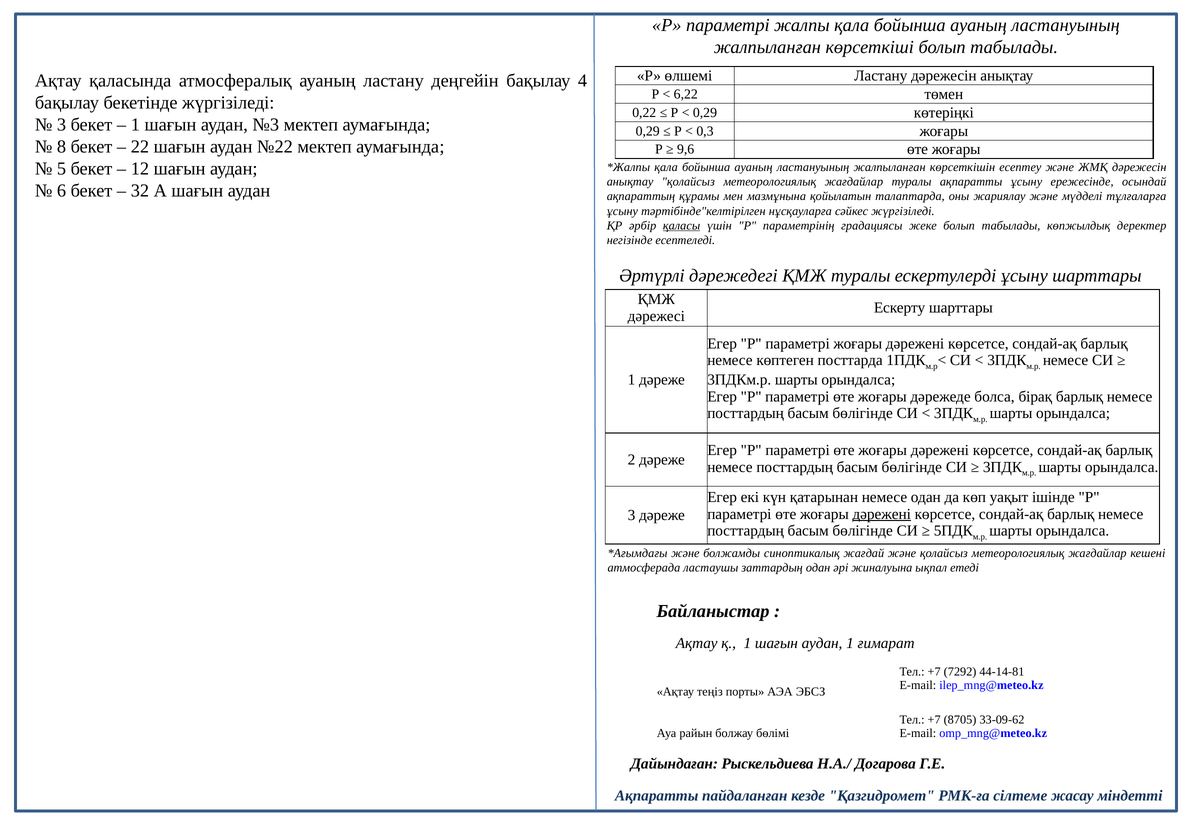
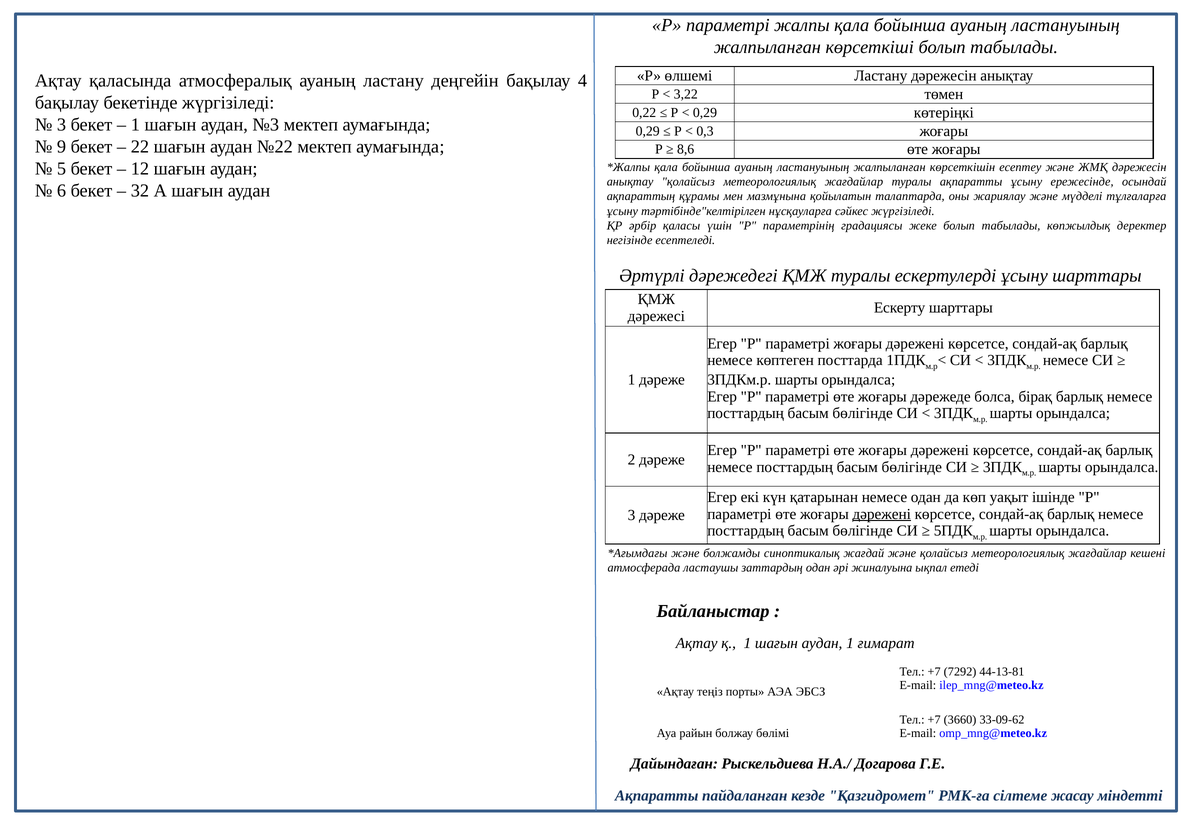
6,22: 6,22 -> 3,22 (686, 94)
8: 8 -> 9 (62, 147)
9,6: 9,6 -> 8,6 (686, 149)
қаласы underline: present -> none (682, 226)
44-14-81: 44-14-81 -> 44-13-81 (1002, 672)
8705: 8705 -> 3660 (960, 720)
